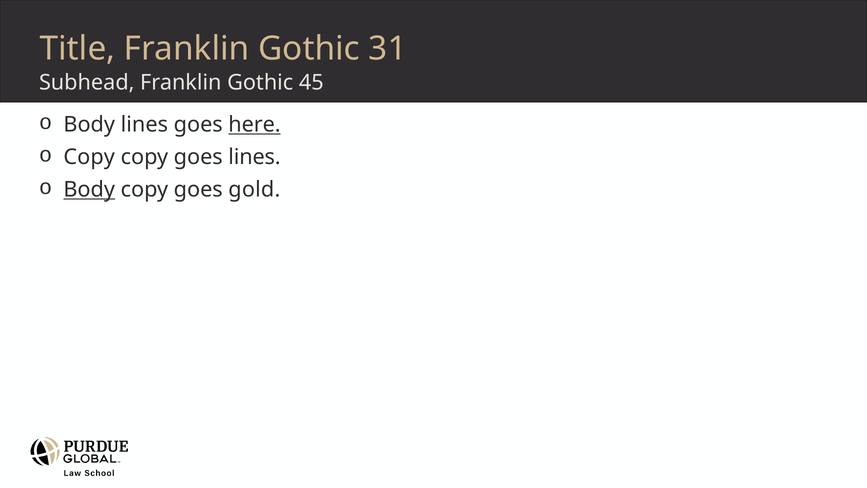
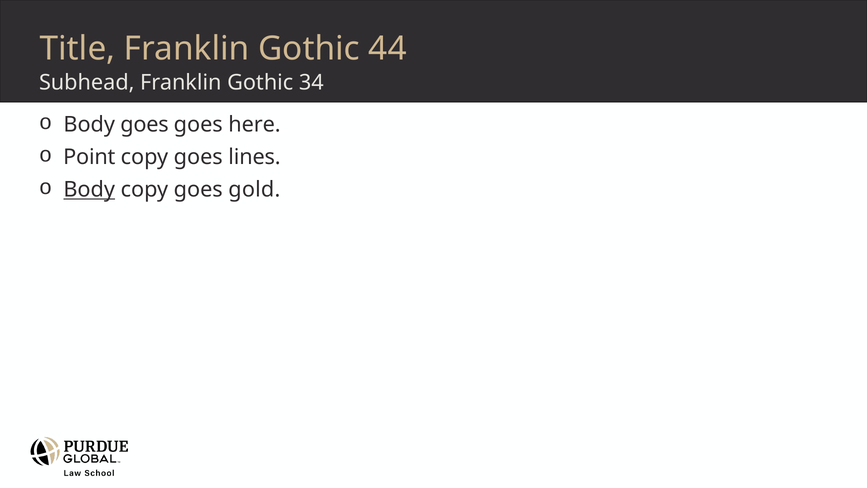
31: 31 -> 44 (388, 48)
45: 45 -> 34 (311, 83)
Body lines: lines -> goes (144, 125)
here underline: present -> none (254, 125)
Copy: Copy -> Point (89, 157)
